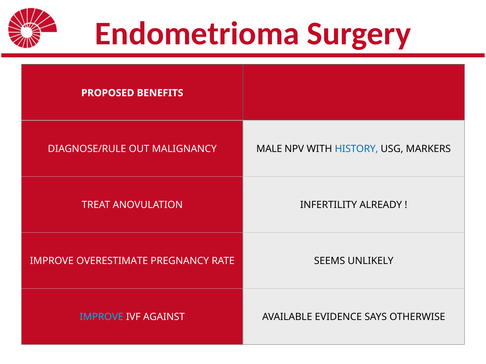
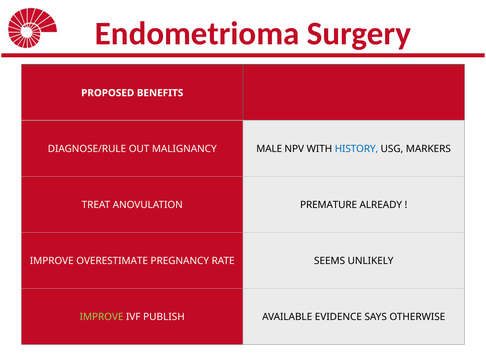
INFERTILITY: INFERTILITY -> PREMATURE (329, 205)
IMPROVE colour: light blue -> light green (102, 317)
AGAINST: AGAINST -> PUBLISH (164, 317)
